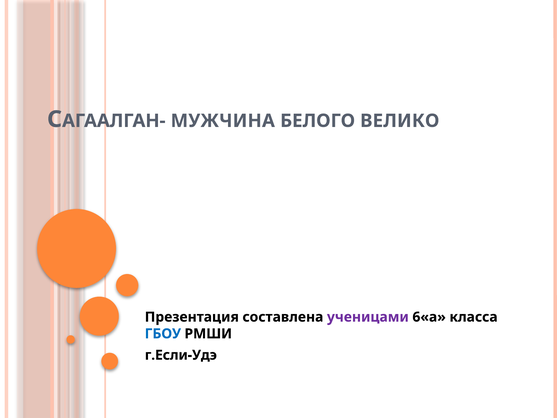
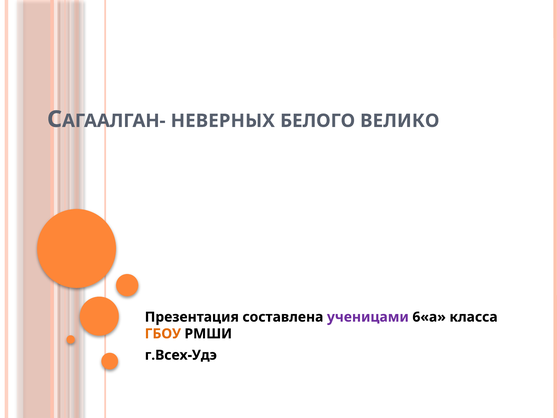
МУЖЧИНА: МУЖЧИНА -> НЕВЕРНЫХ (223, 121)
ГБОУ colour: blue -> orange (163, 334)
г.Если-Удэ: г.Если-Удэ -> г.Всех-Удэ (181, 355)
